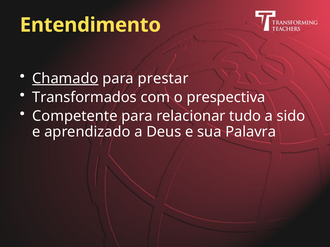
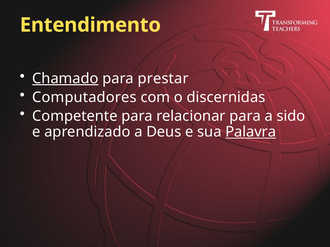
Transformados: Transformados -> Computadores (84, 97)
prespectiva: prespectiva -> discernidas (226, 97)
relacionar tudo: tudo -> para (245, 116)
Palavra underline: none -> present (251, 132)
